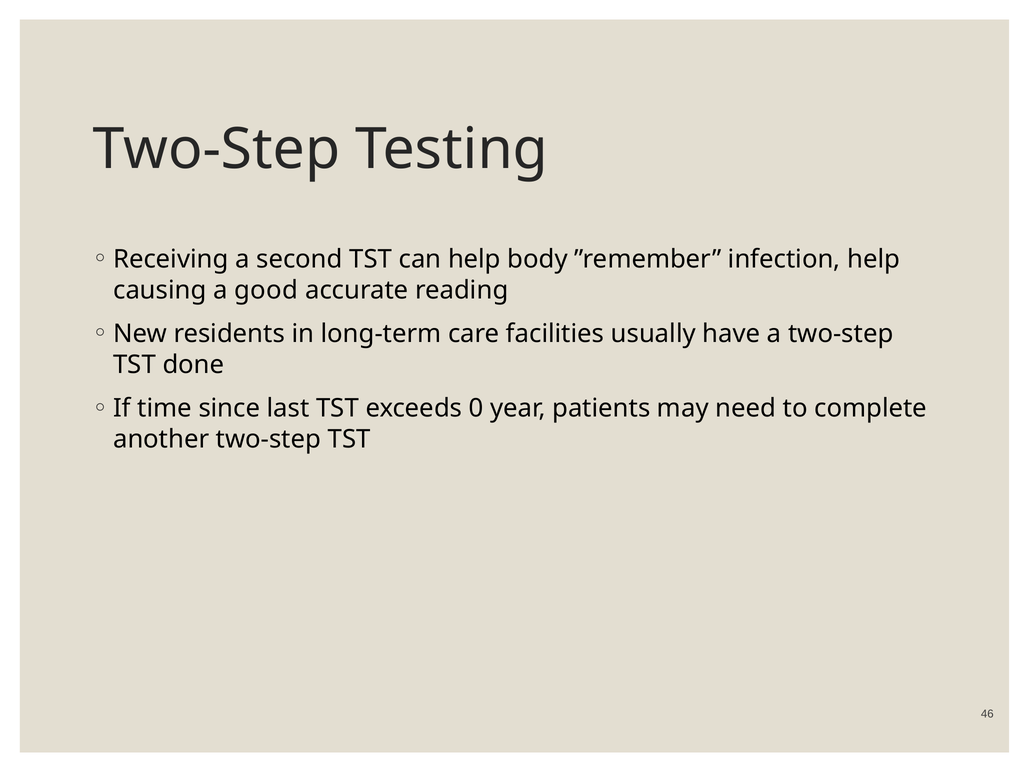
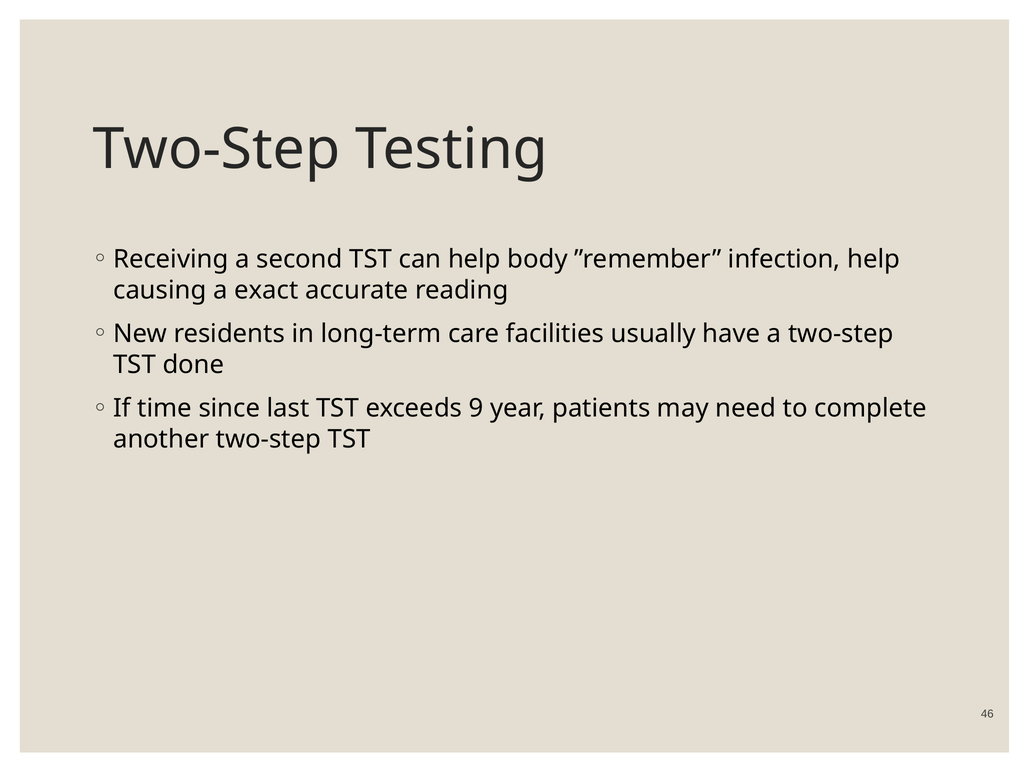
good: good -> exact (266, 290)
0: 0 -> 9 (476, 408)
